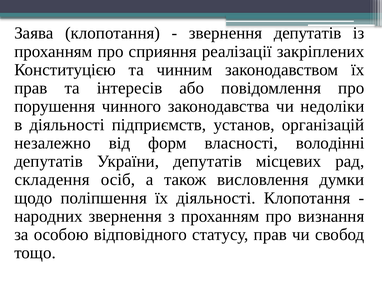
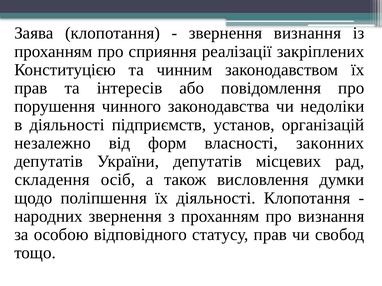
звернення депутатів: депутатів -> визнання (308, 33)
володінні: володінні -> законних (330, 143)
